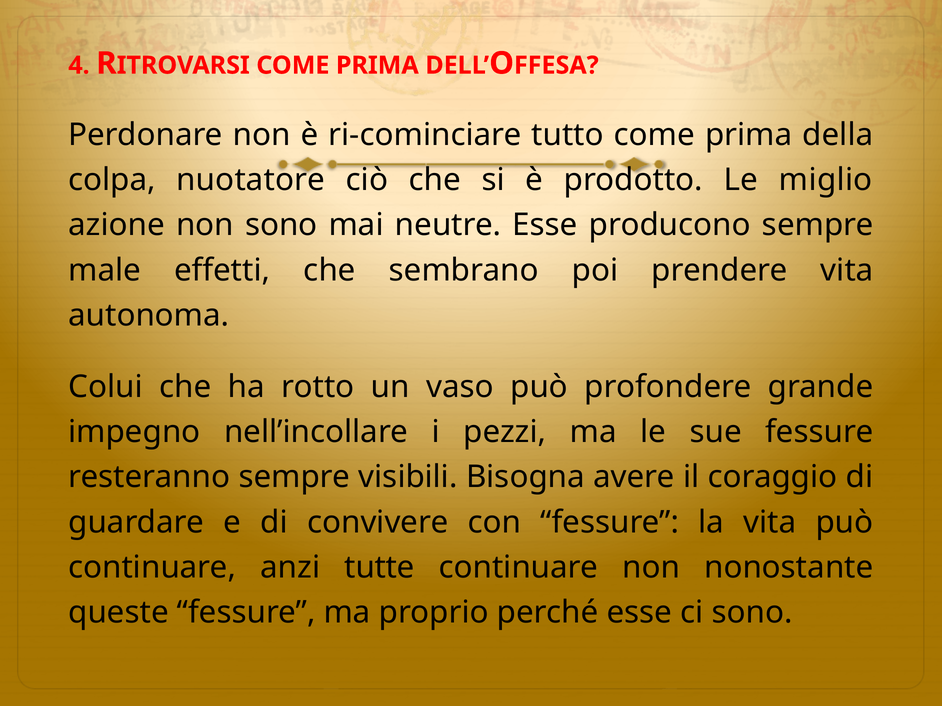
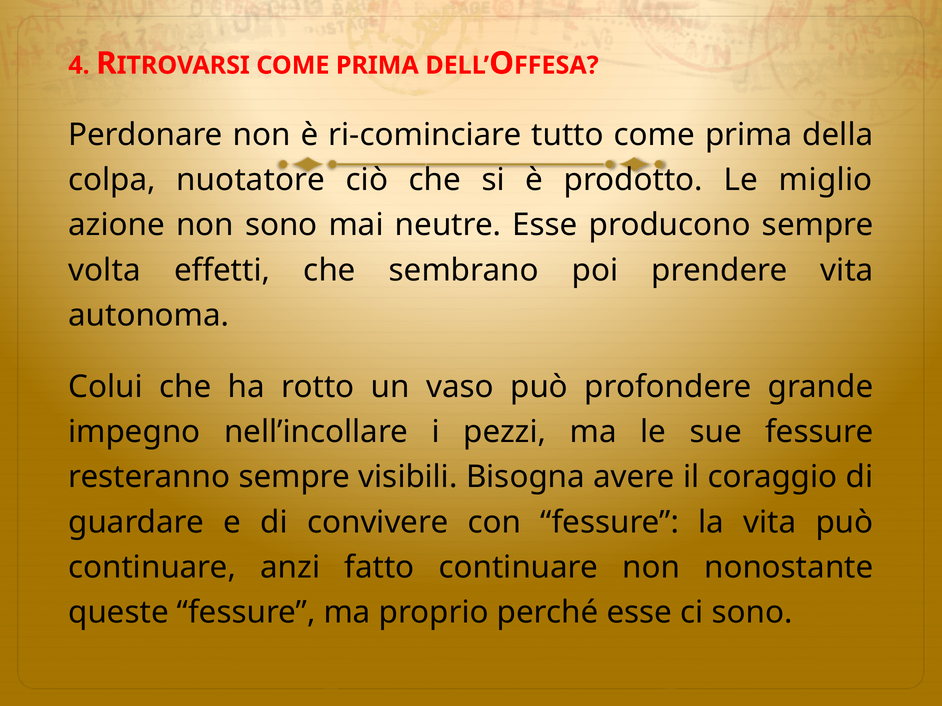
male: male -> volta (105, 270)
tutte: tutte -> fatto (379, 568)
